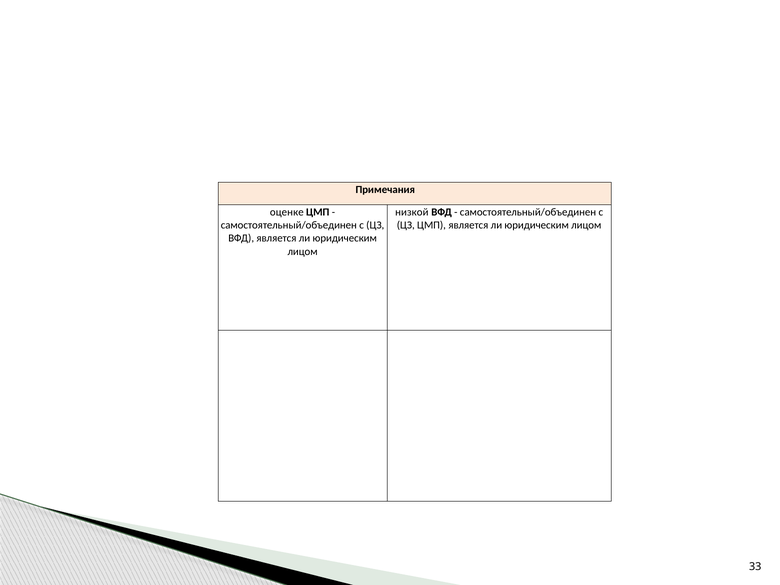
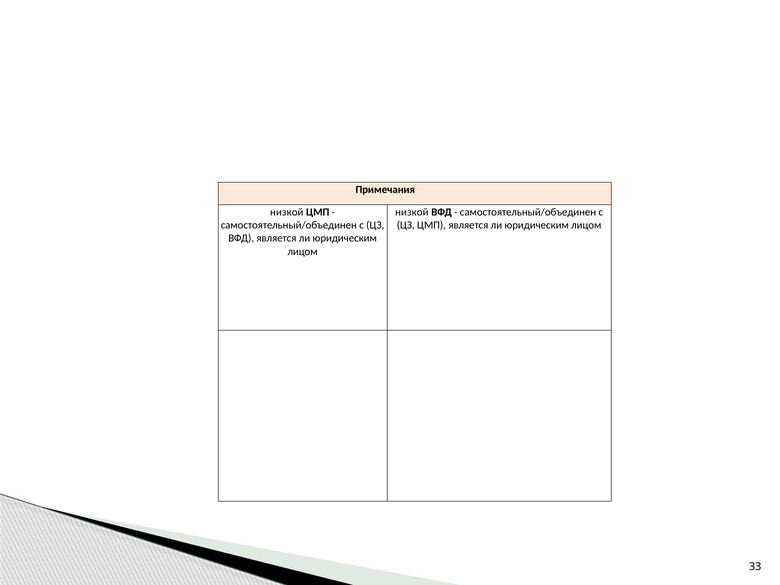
оценке: оценке -> низкой (287, 212)
